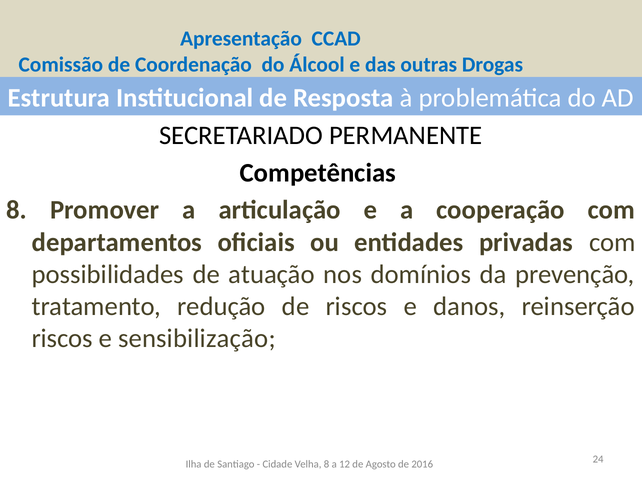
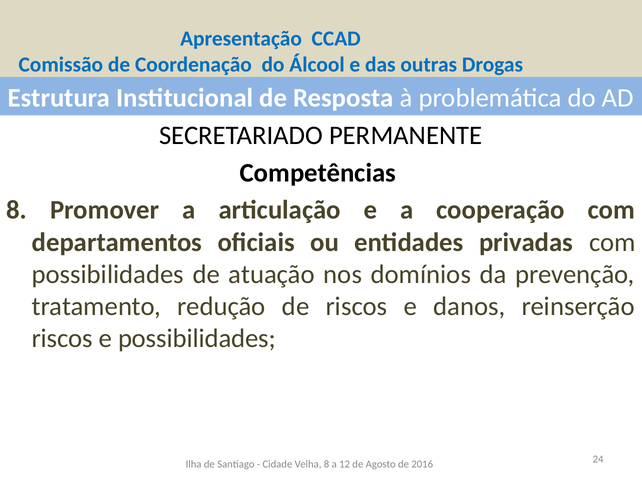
e sensibilização: sensibilização -> possibilidades (197, 339)
